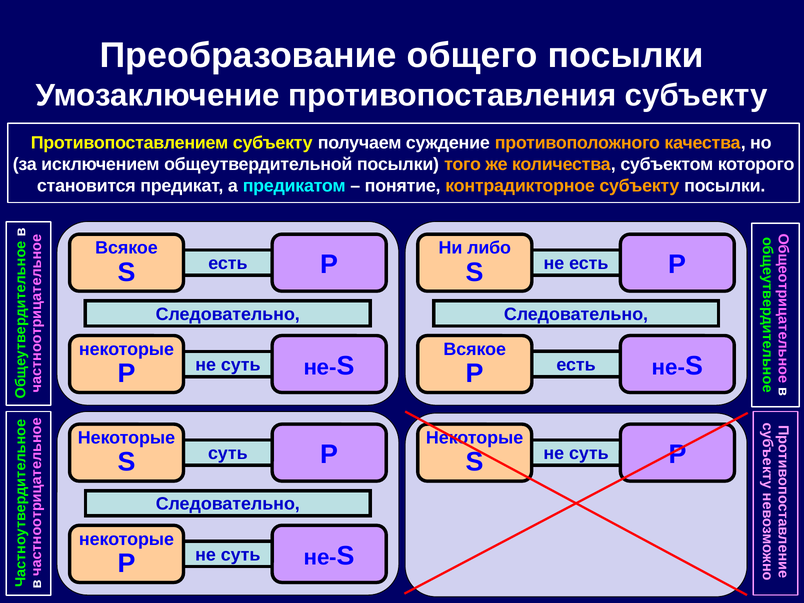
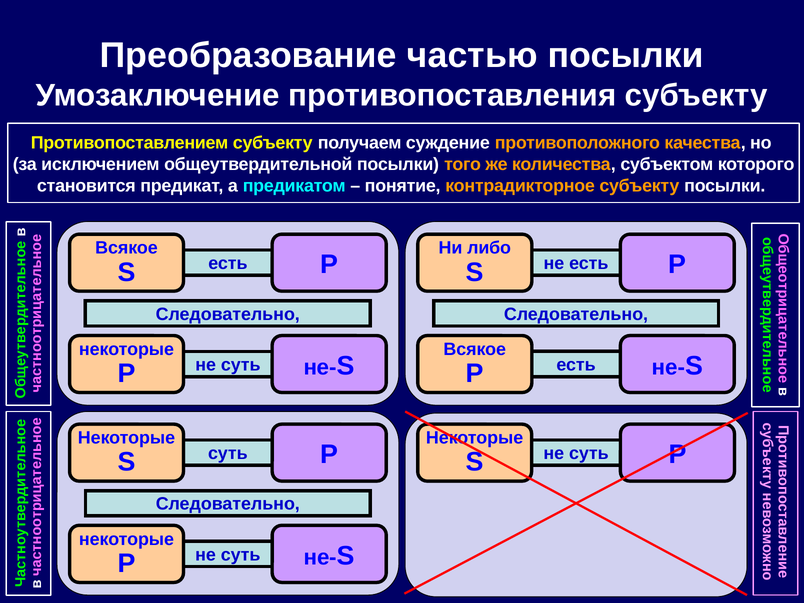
общего: общего -> частью (472, 55)
